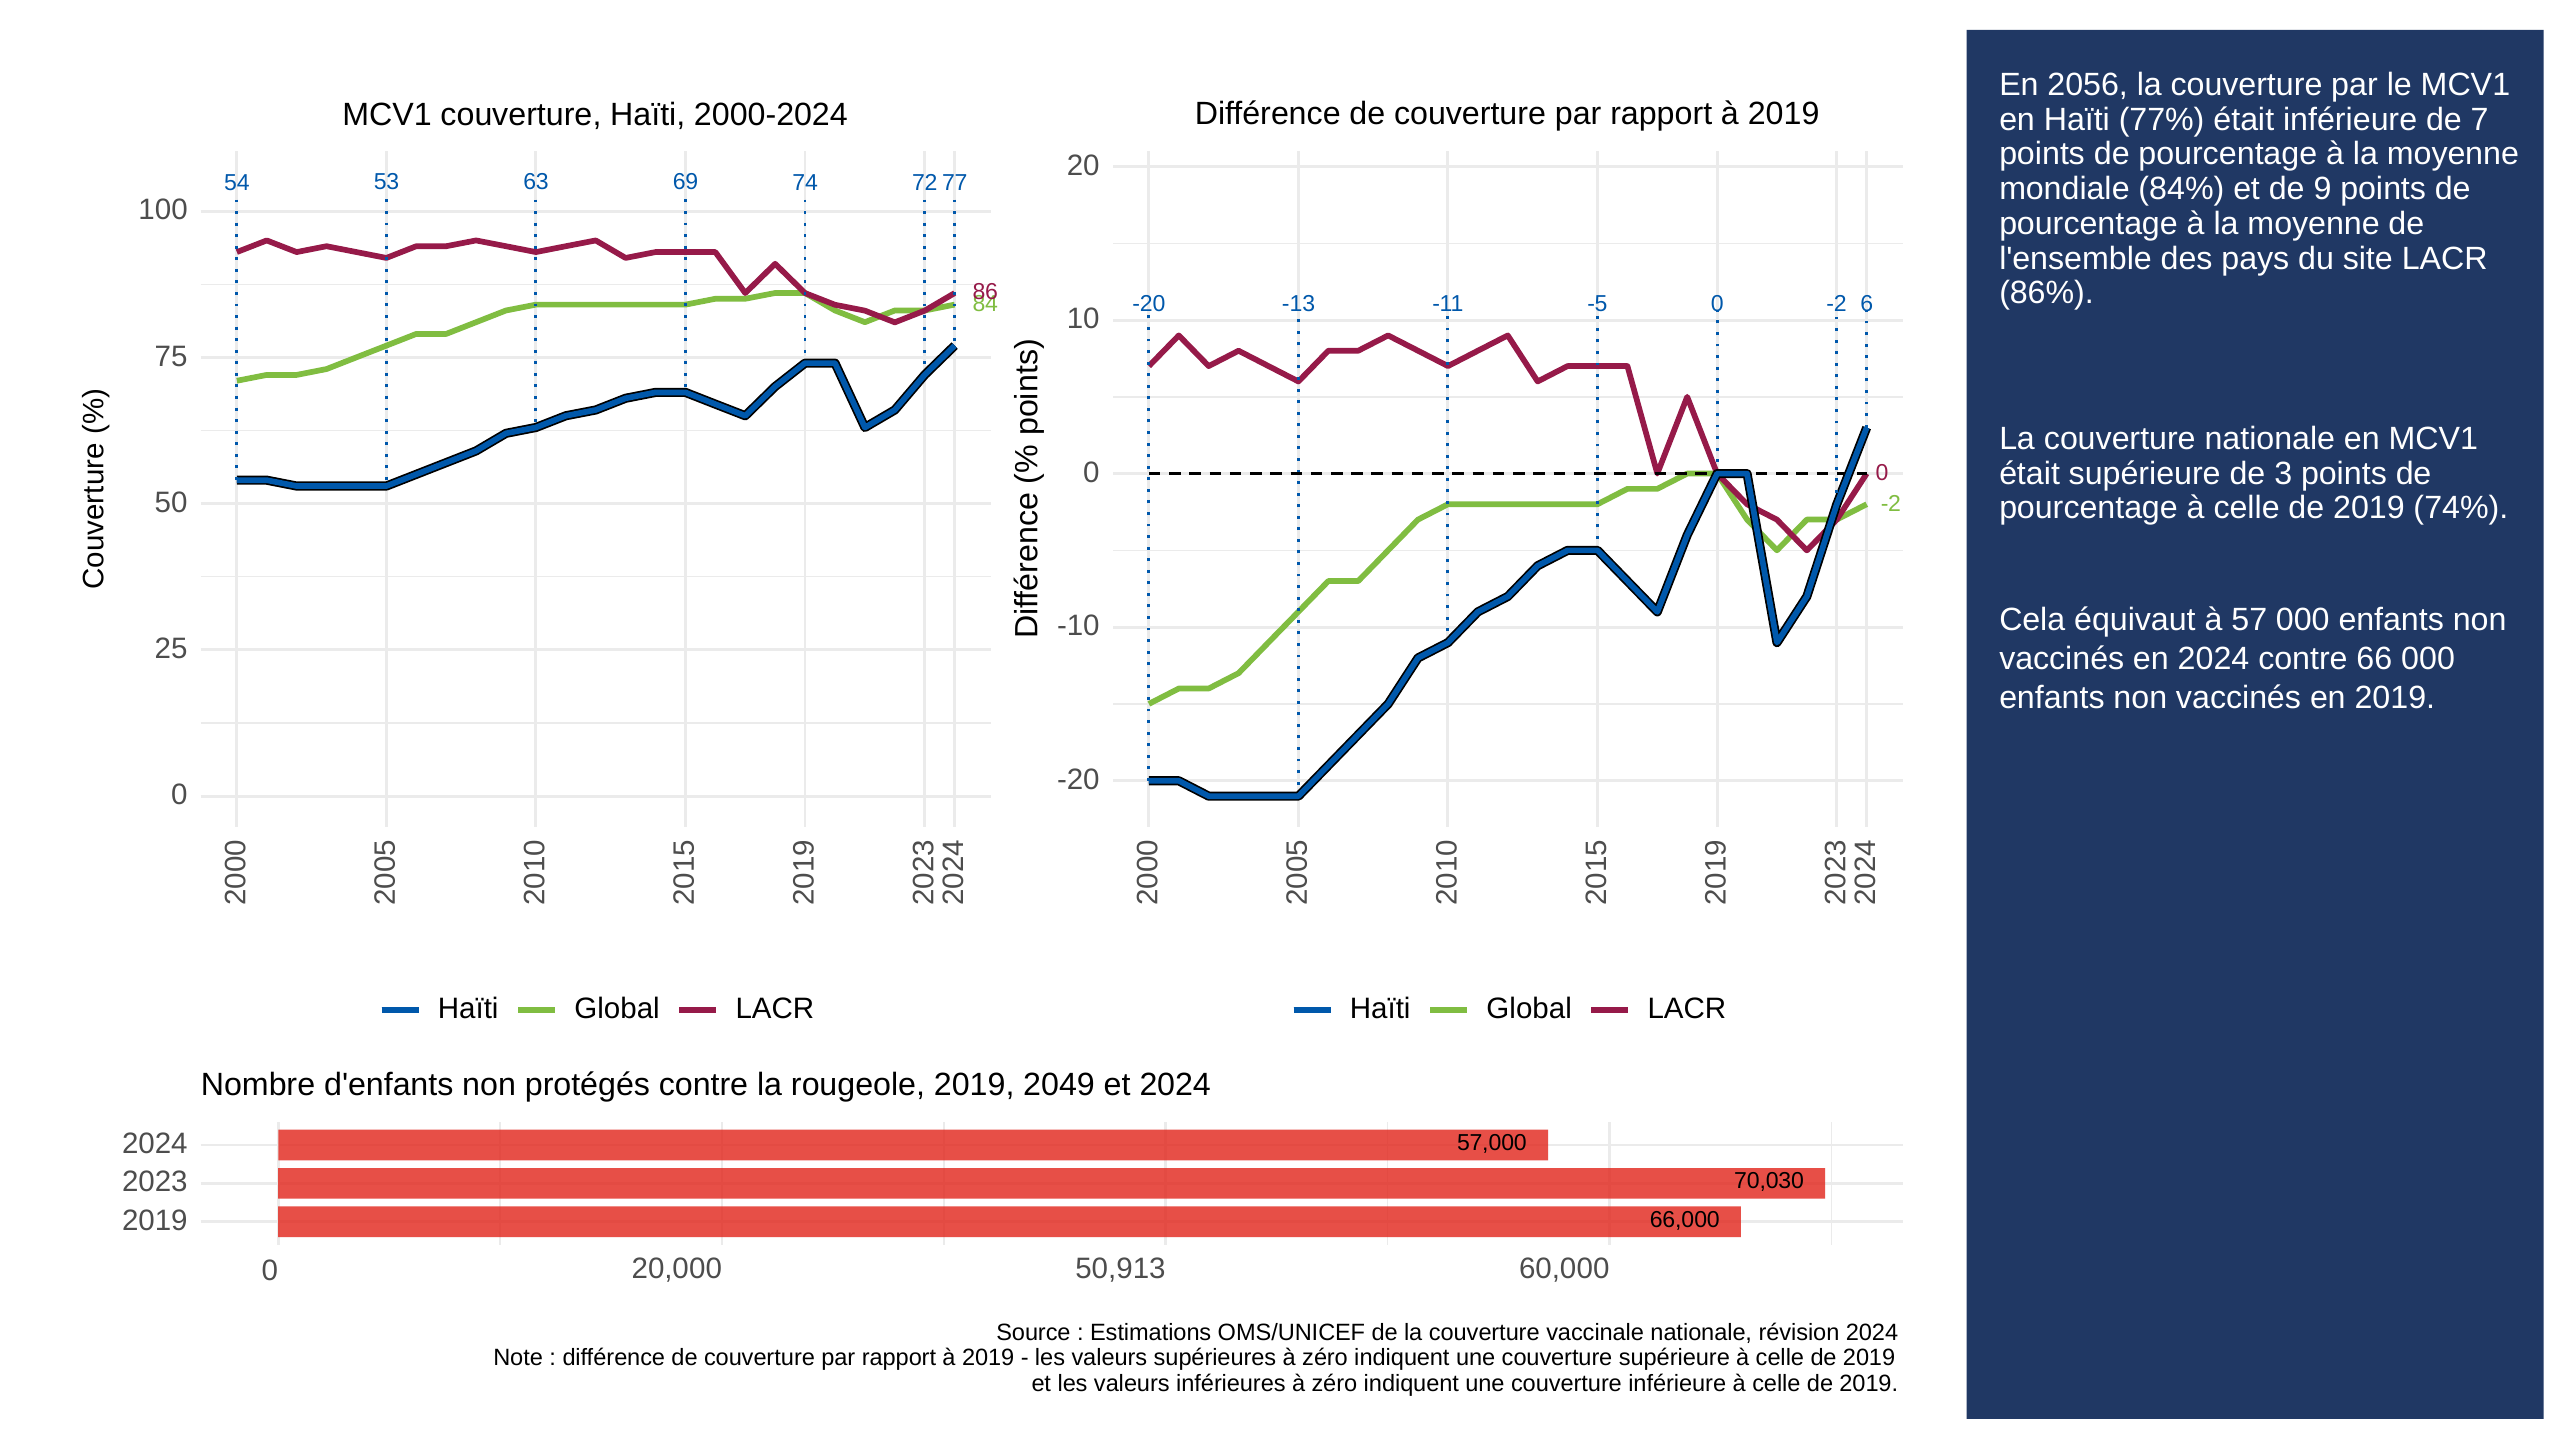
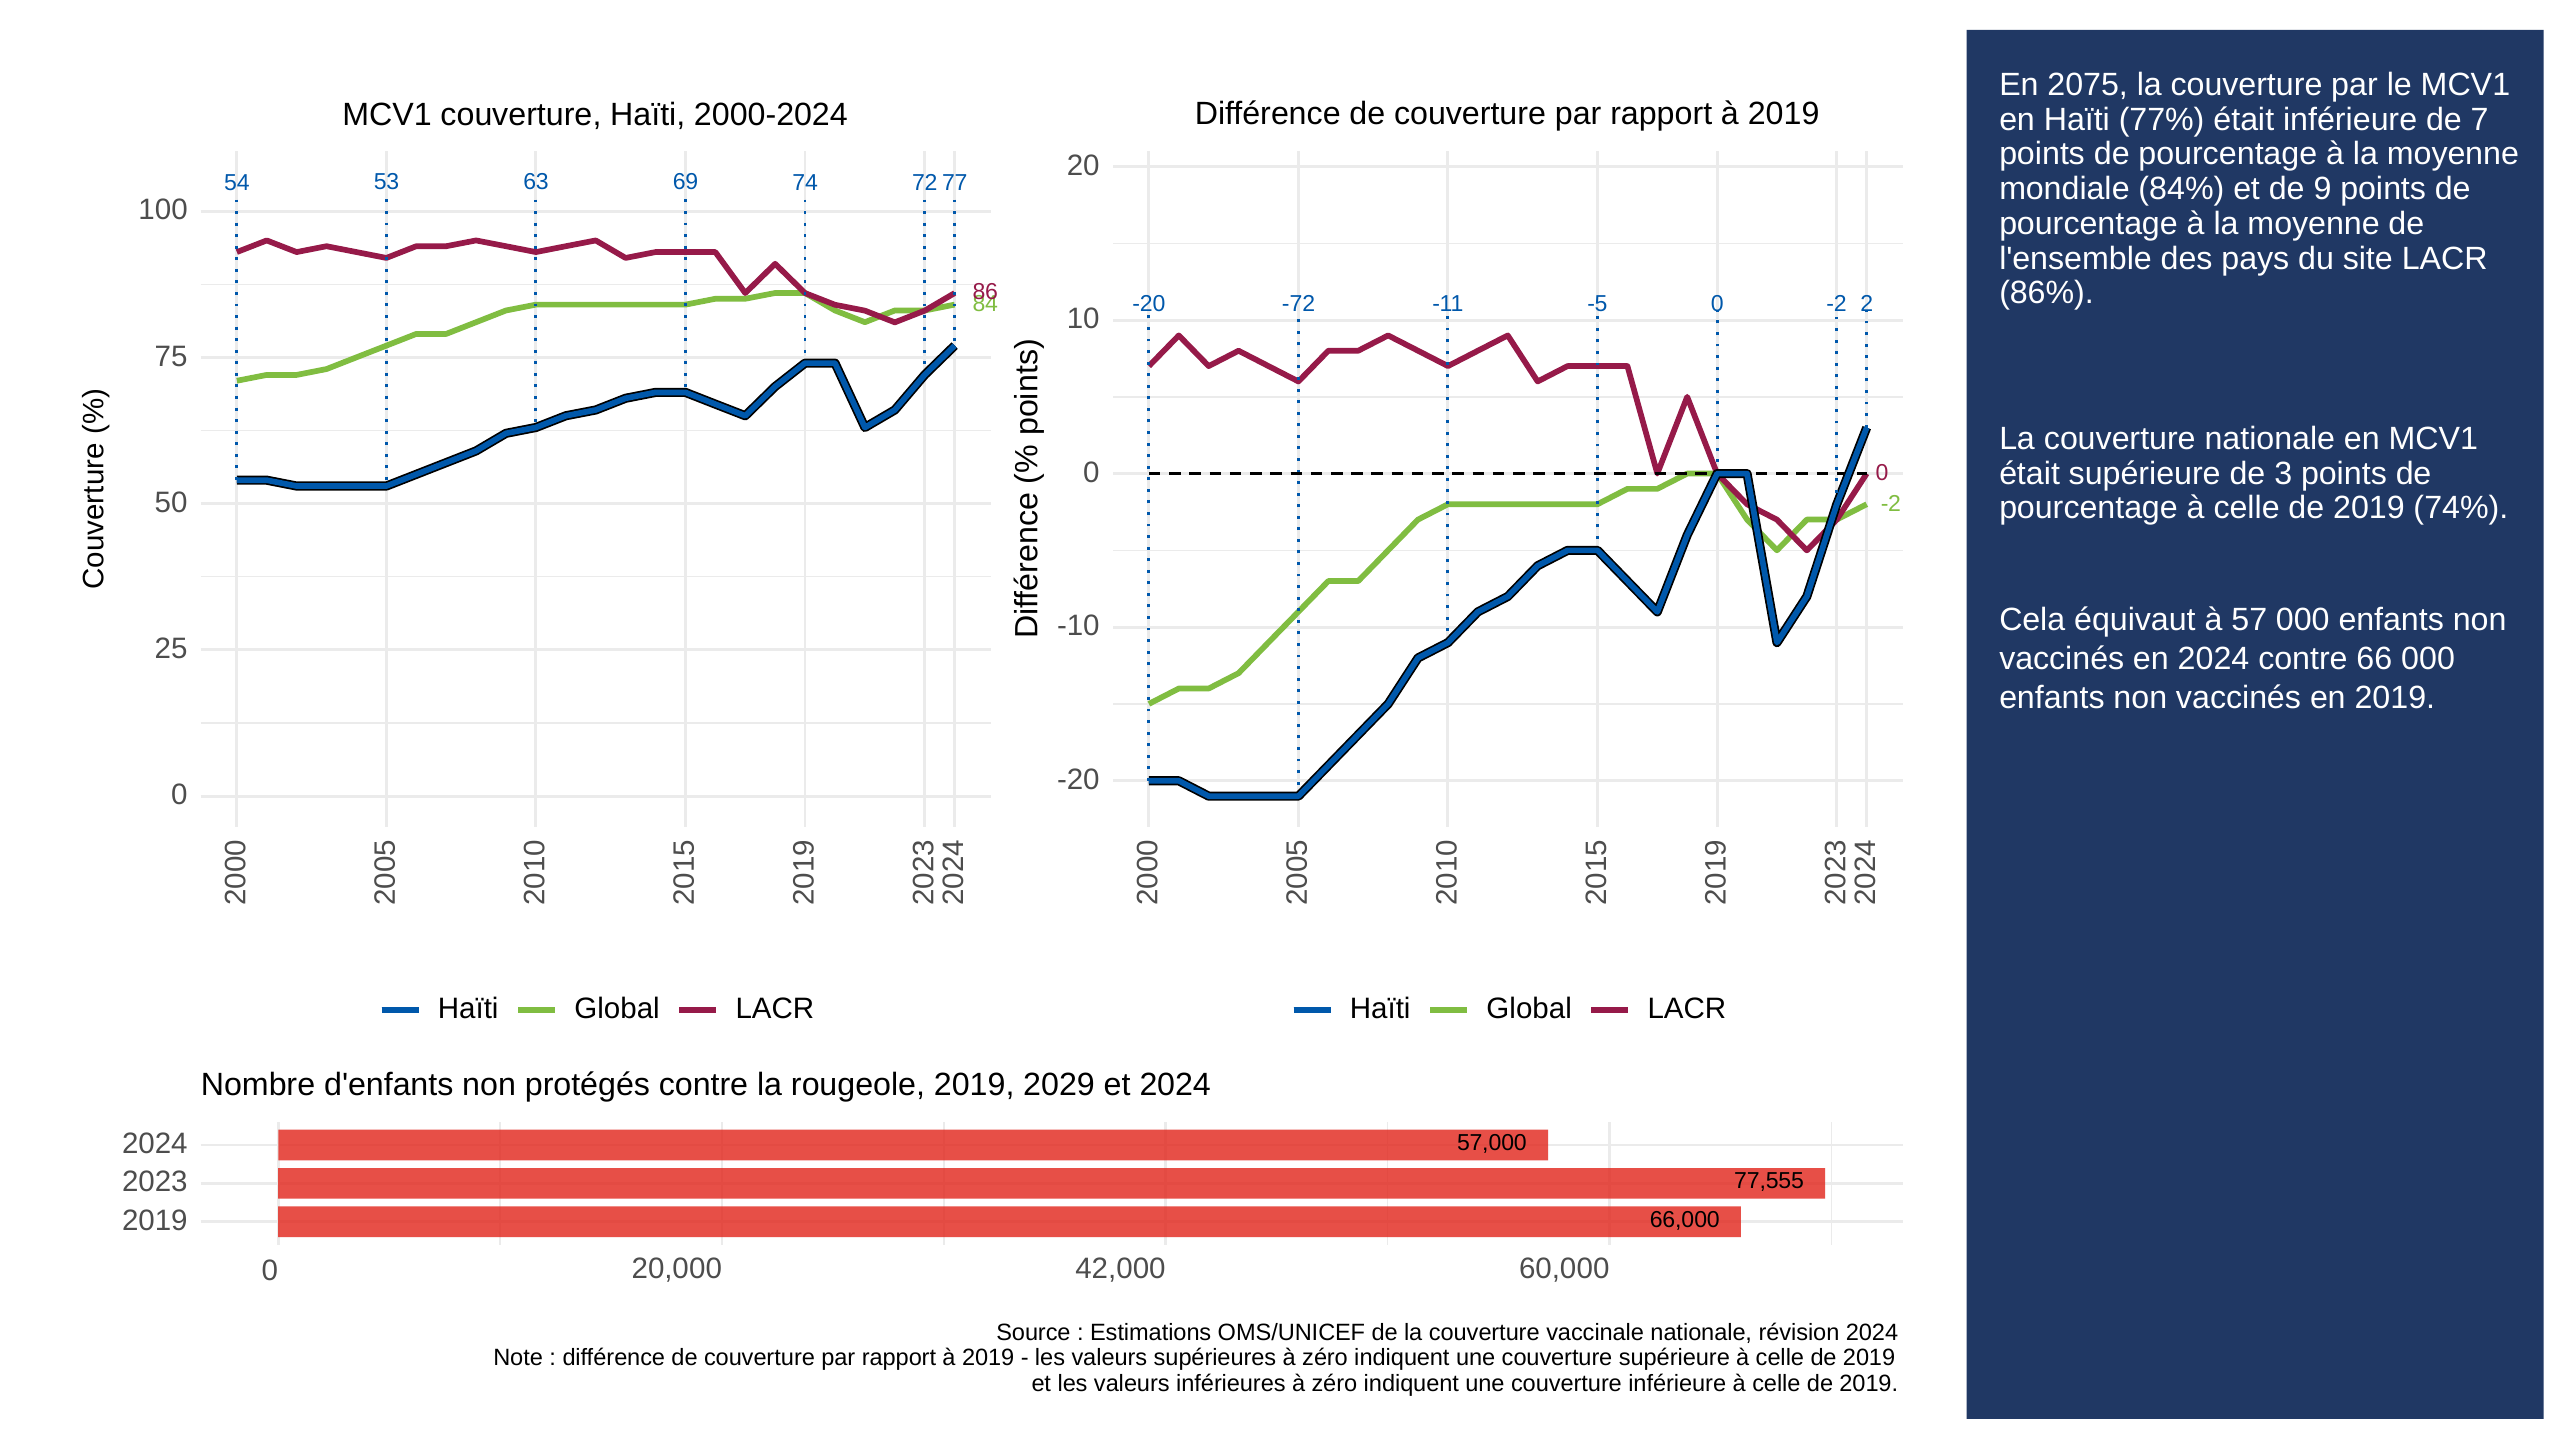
2056: 2056 -> 2075 (2088, 85)
-13: -13 -> -72 (1299, 304)
-2 6: 6 -> 2 (1867, 304)
2049: 2049 -> 2029 (1059, 1084)
70,030: 70,030 -> 77,555 (1769, 1181)
50,913: 50,913 -> 42,000 (1120, 1269)
